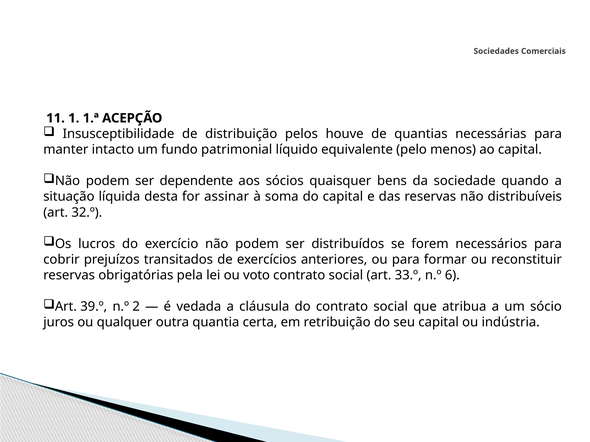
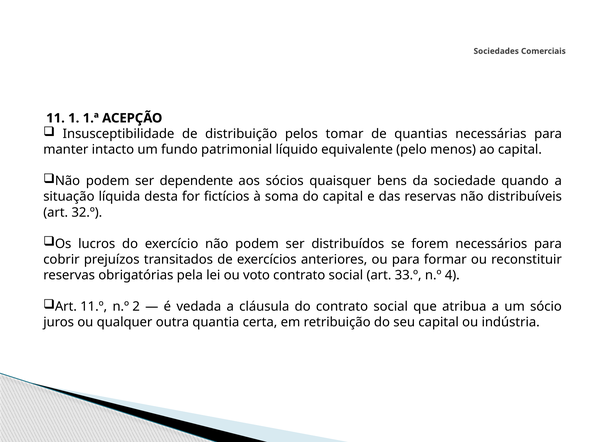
houve: houve -> tomar (345, 134)
assinar: assinar -> fictícios (227, 197)
6: 6 -> 4 (452, 276)
39.º: 39.º -> 11.º (94, 307)
